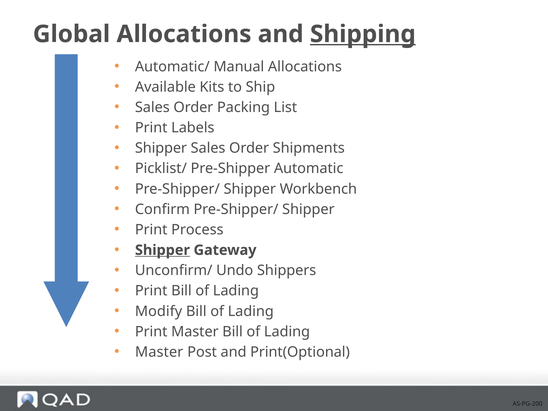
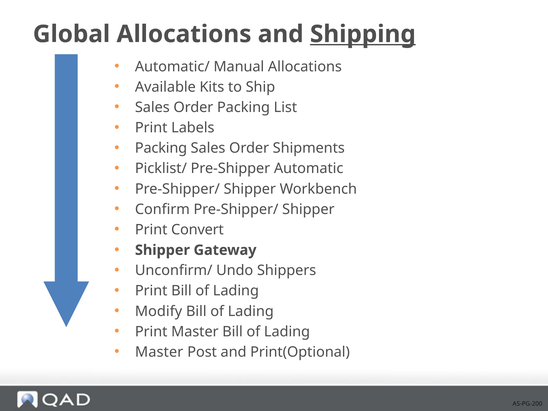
Shipper: Shipper -> Packing (161, 148)
Process: Process -> Convert (197, 230)
Shipper underline: present -> none (162, 250)
